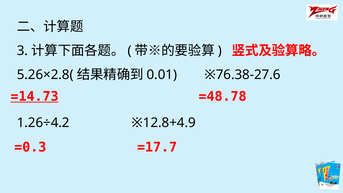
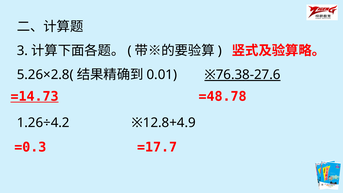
※76.38-27.6 underline: none -> present (243, 75)
